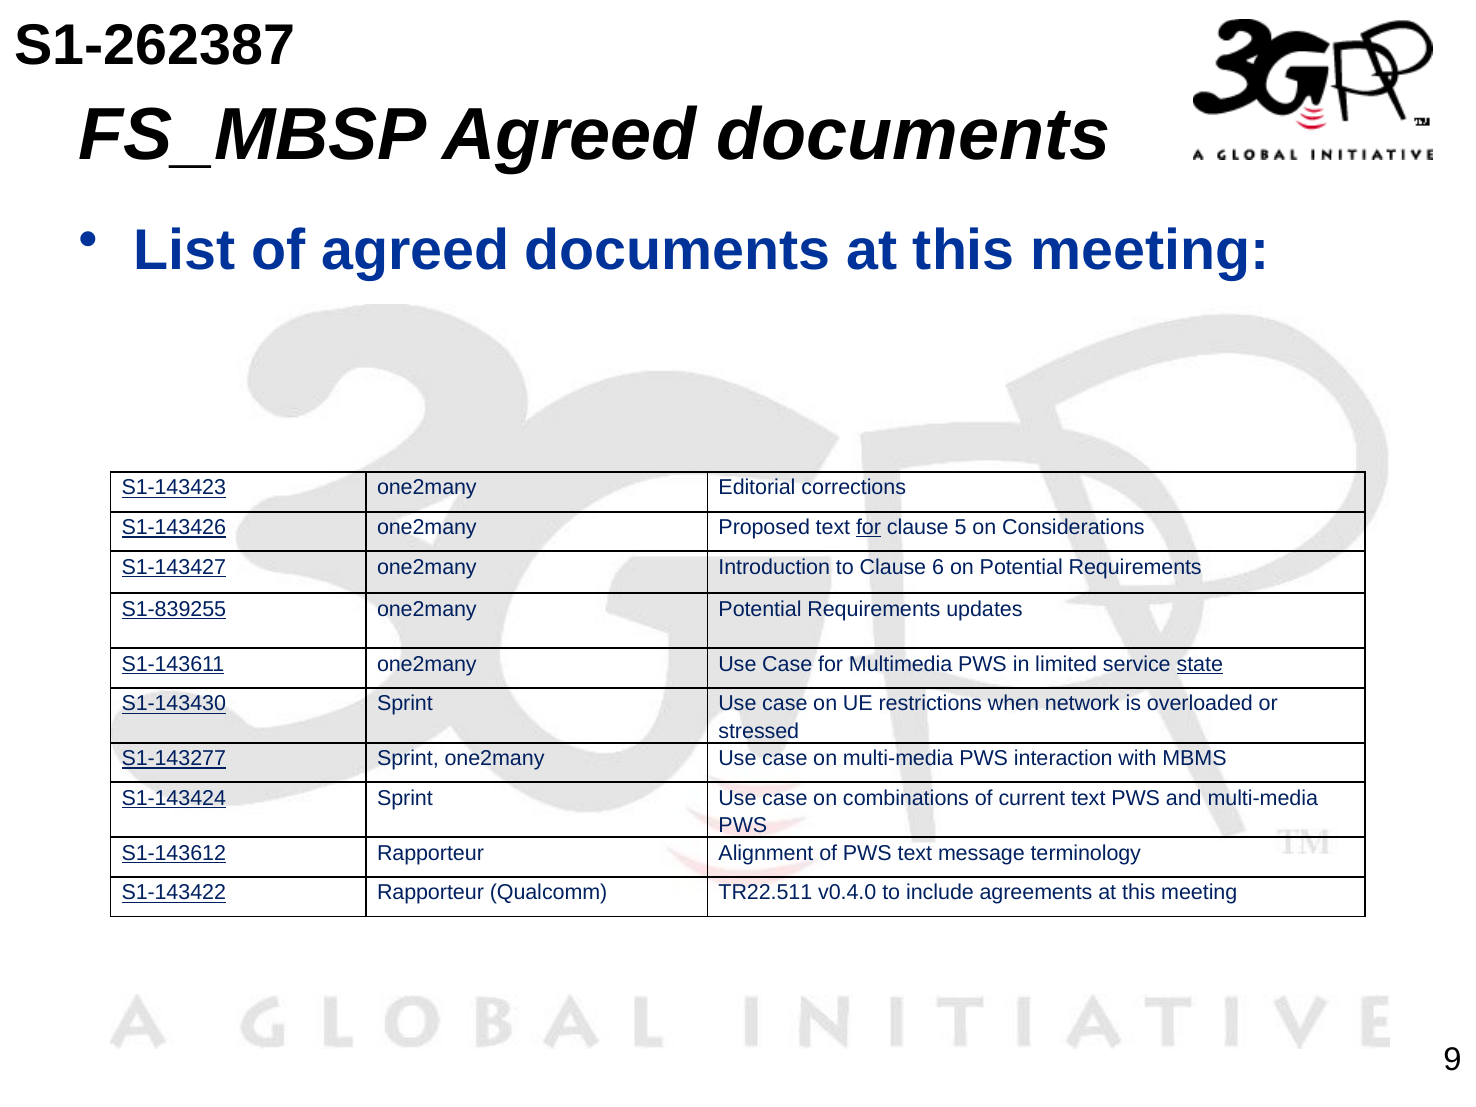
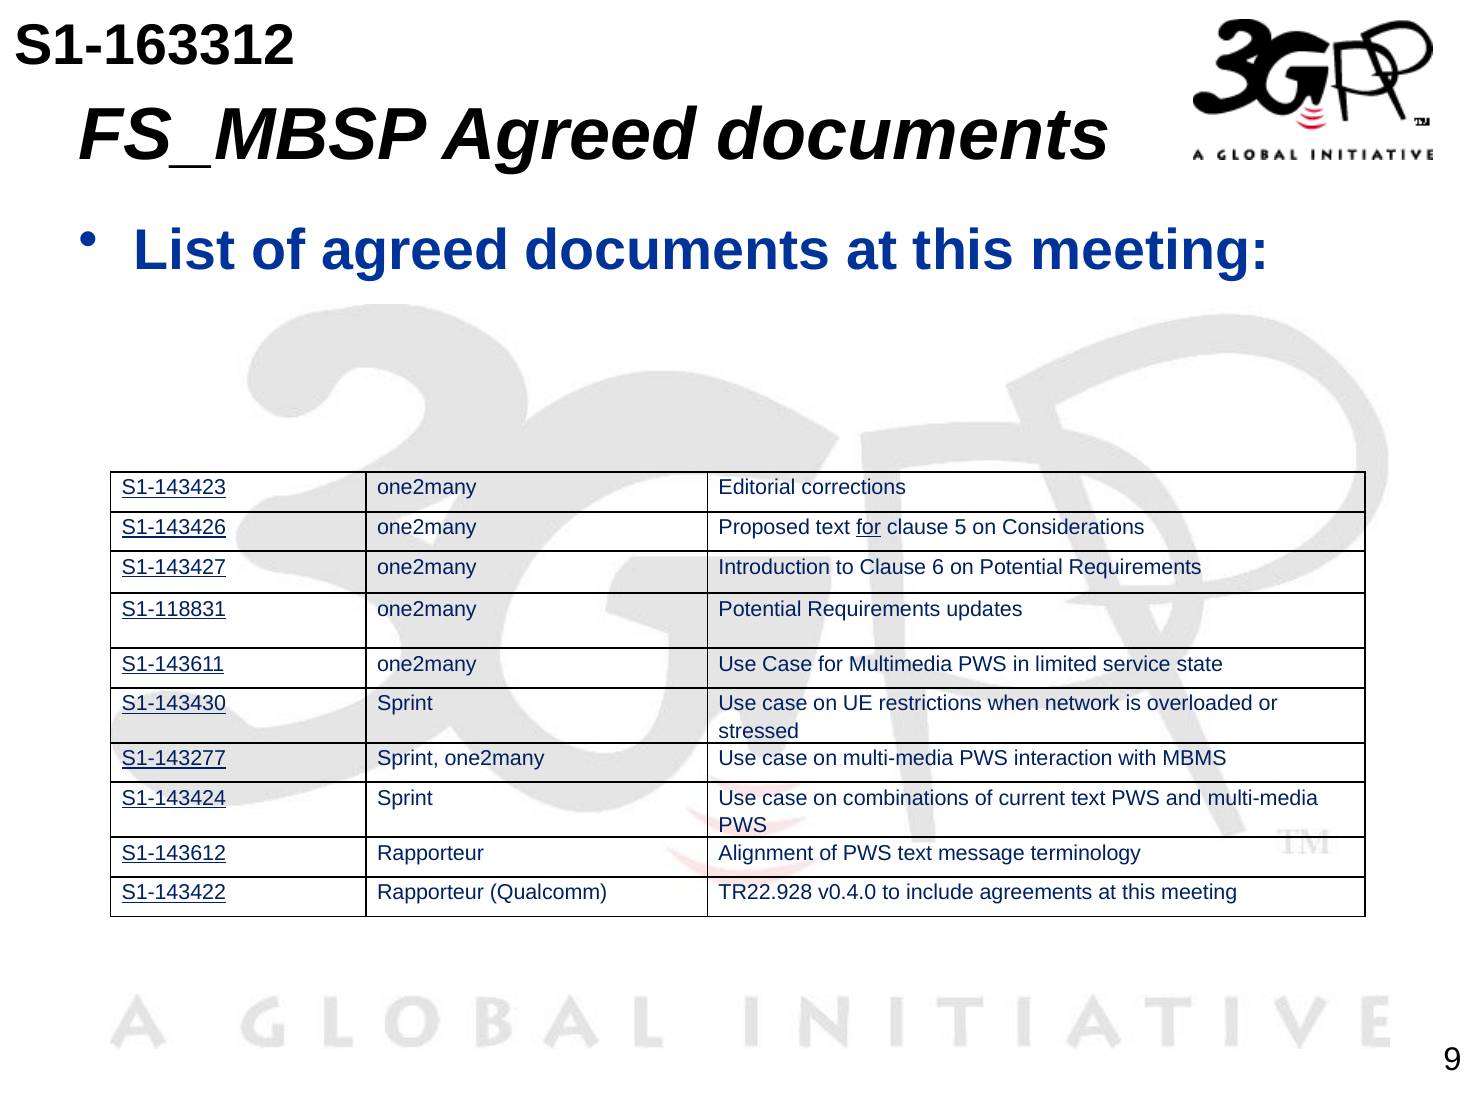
S1-262387: S1-262387 -> S1-163312 (155, 46)
S1-839255: S1-839255 -> S1-118831 (174, 609)
state underline: present -> none (1200, 664)
TR22.511: TR22.511 -> TR22.928 (765, 893)
